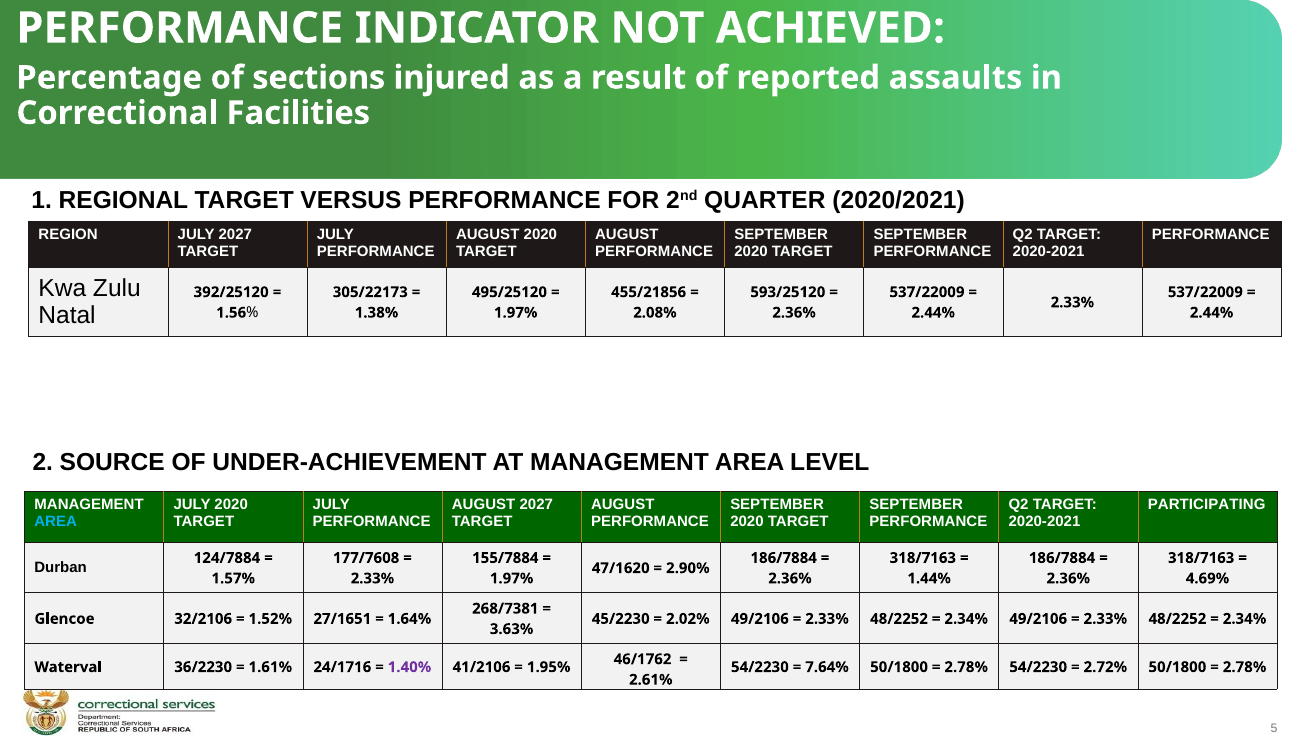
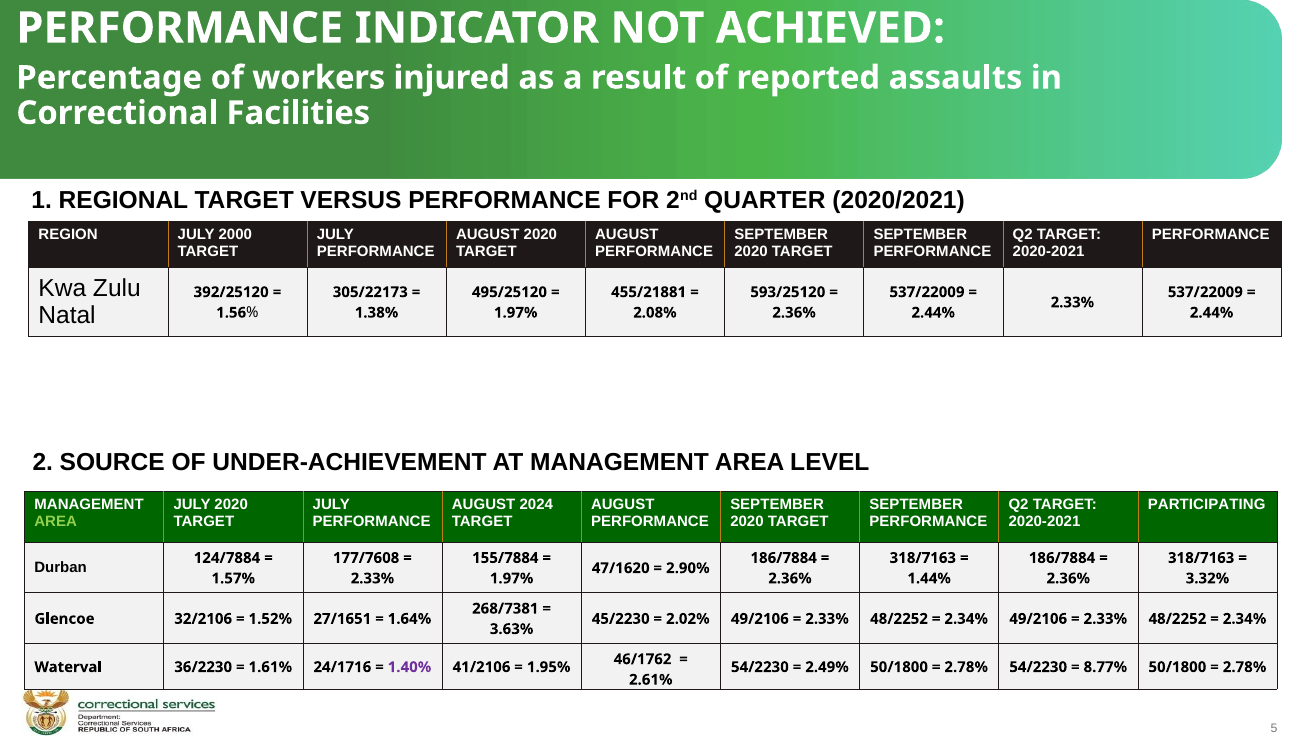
sections: sections -> workers (319, 78)
JULY 2027: 2027 -> 2000 (235, 235)
455/21856: 455/21856 -> 455/21881 (649, 292)
AUGUST 2027: 2027 -> 2024 (536, 505)
AREA colour: light blue -> light green (56, 521)
4.69%: 4.69% -> 3.32% (1207, 578)
7.64%: 7.64% -> 2.49% (827, 667)
2.72%: 2.72% -> 8.77% (1105, 667)
